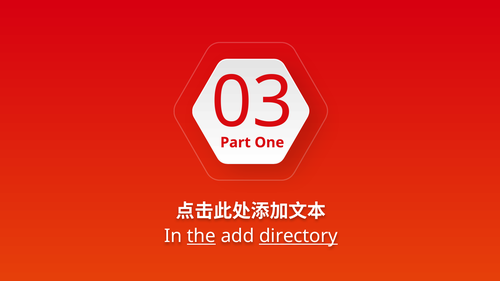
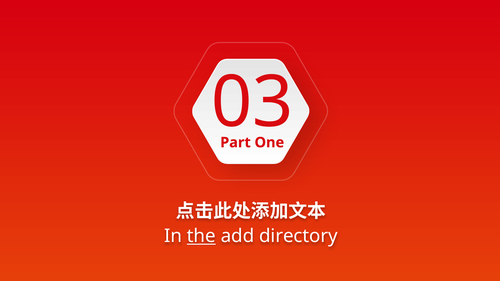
directory underline: present -> none (298, 236)
